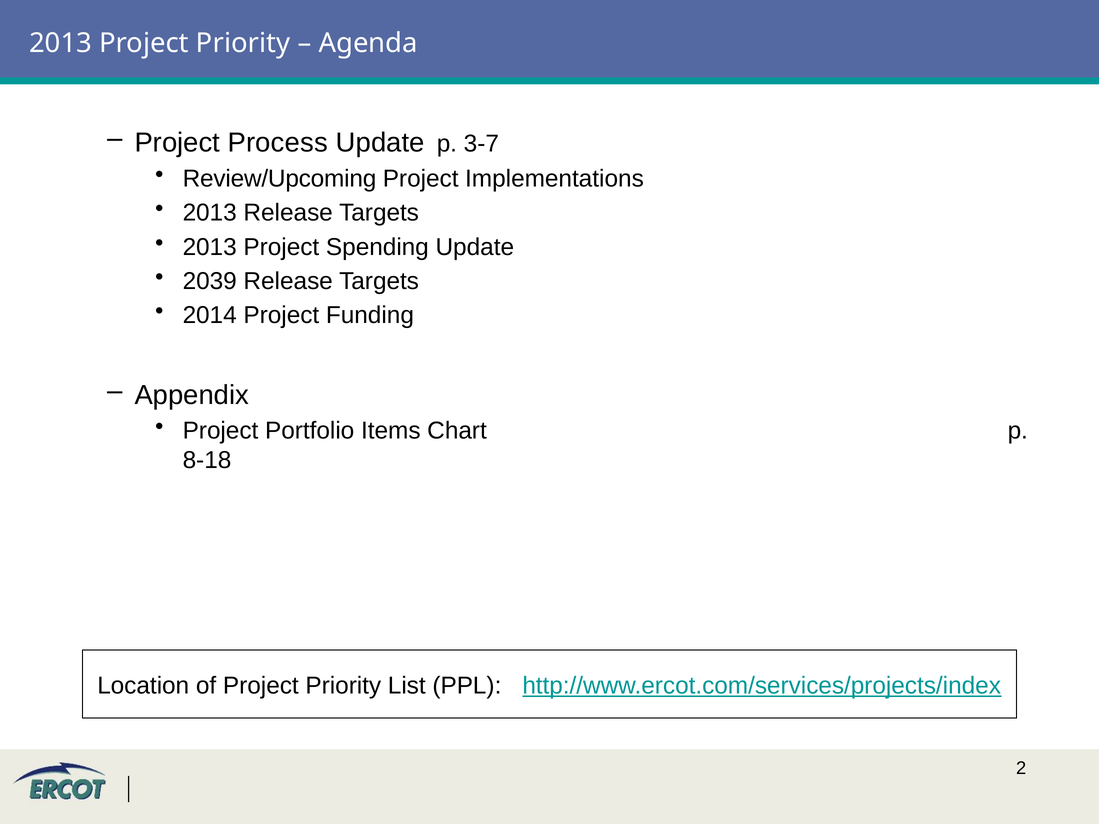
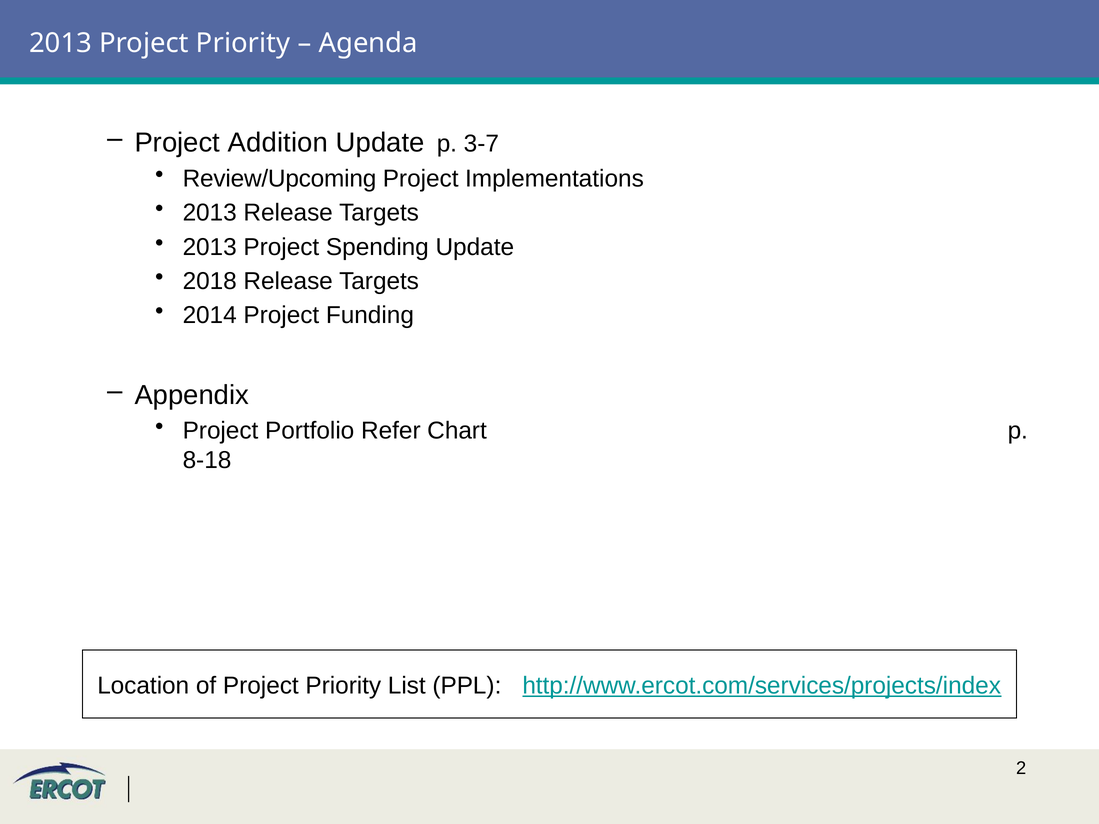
Process: Process -> Addition (278, 143)
2039: 2039 -> 2018 (210, 281)
Items: Items -> Refer (391, 431)
